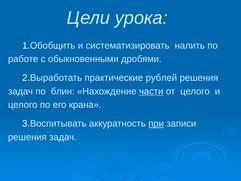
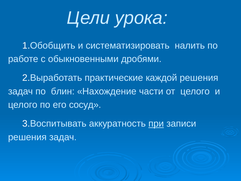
рублей: рублей -> каждой (161, 78)
части underline: present -> none (151, 91)
крана: крана -> сосуд (85, 105)
